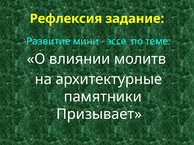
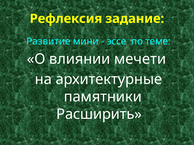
молитв: молитв -> мечети (140, 59)
Призывает: Призывает -> Расширить (99, 115)
